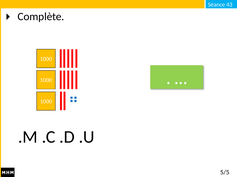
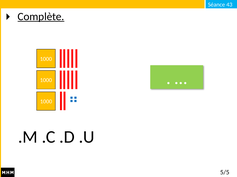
Complète underline: none -> present (41, 17)
